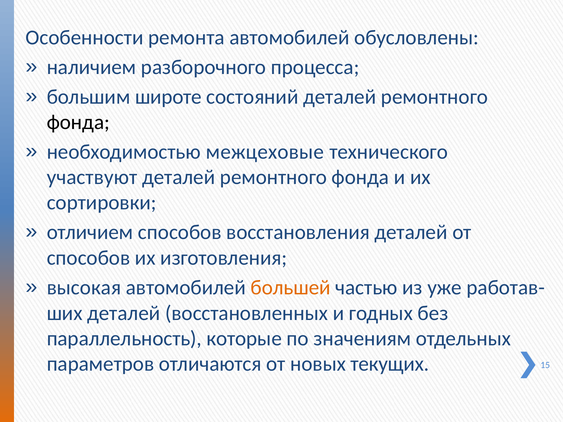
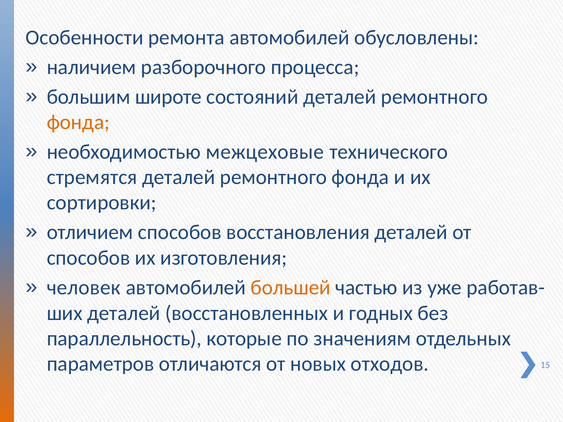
фонда colour: black -> orange (78, 122)
участвуют: участвуют -> стремятся (92, 177)
высокая: высокая -> человек (84, 288)
текущих: текущих -> отходов (390, 364)
